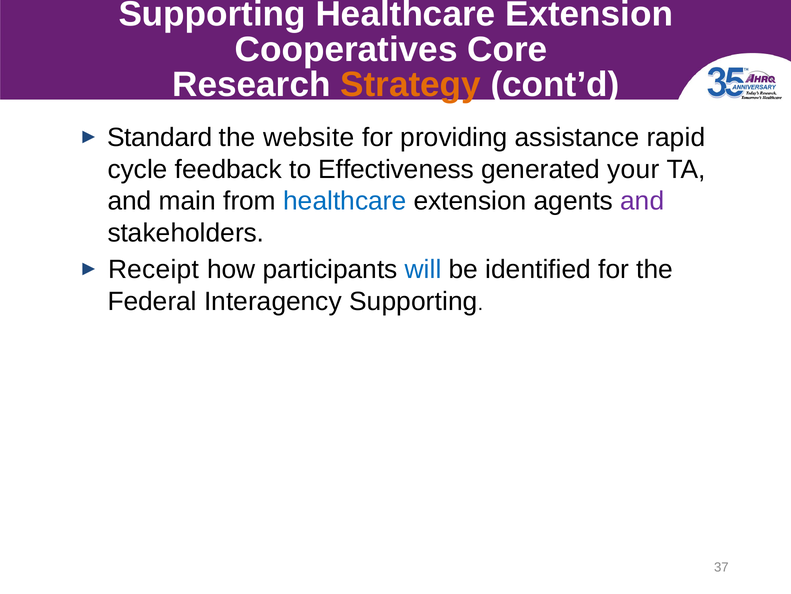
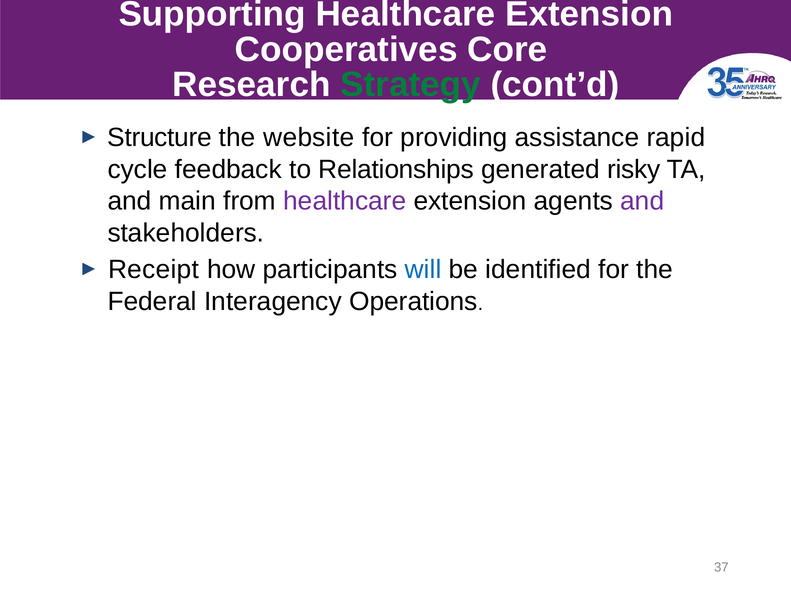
Strategy colour: orange -> green (411, 85)
Standard: Standard -> Structure (160, 138)
Effectiveness: Effectiveness -> Relationships (396, 169)
your: your -> risky (634, 169)
healthcare colour: blue -> purple (345, 201)
Interagency Supporting: Supporting -> Operations (413, 301)
